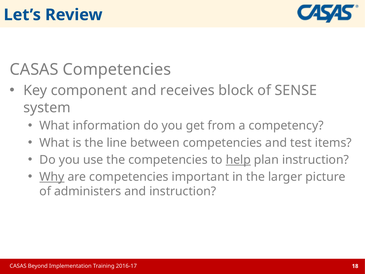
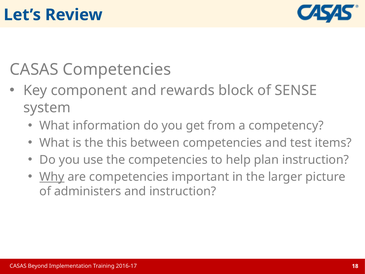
receives: receives -> rewards (187, 90)
line: line -> this (117, 143)
help underline: present -> none (238, 160)
